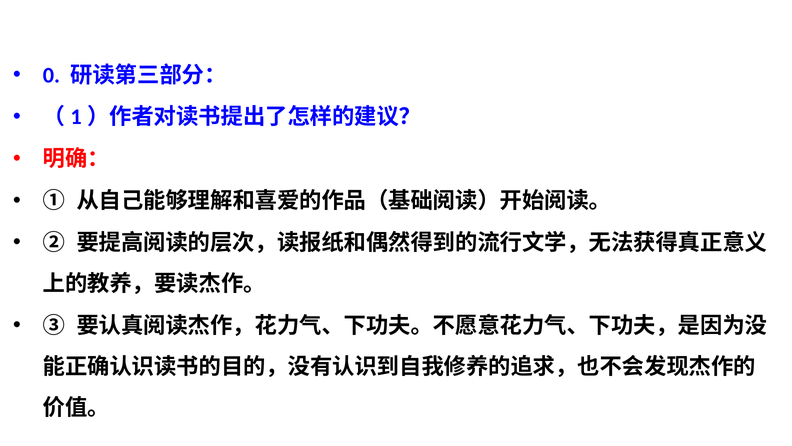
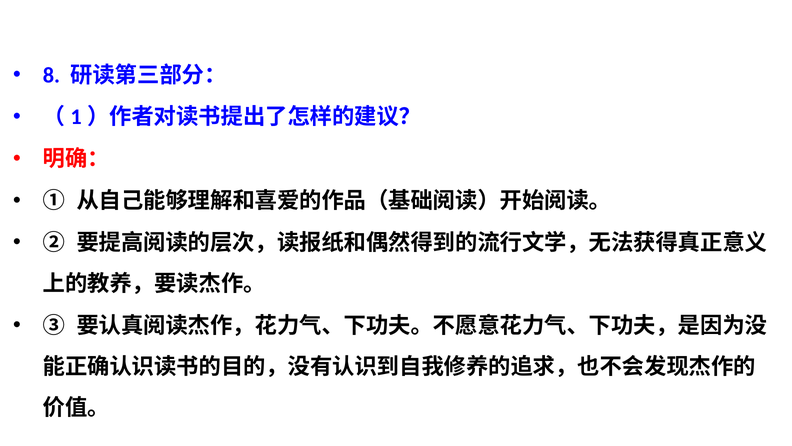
0: 0 -> 8 (51, 75)
